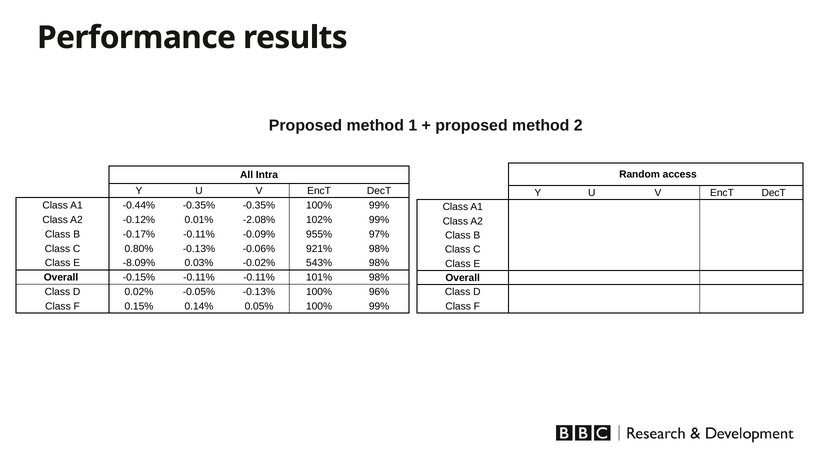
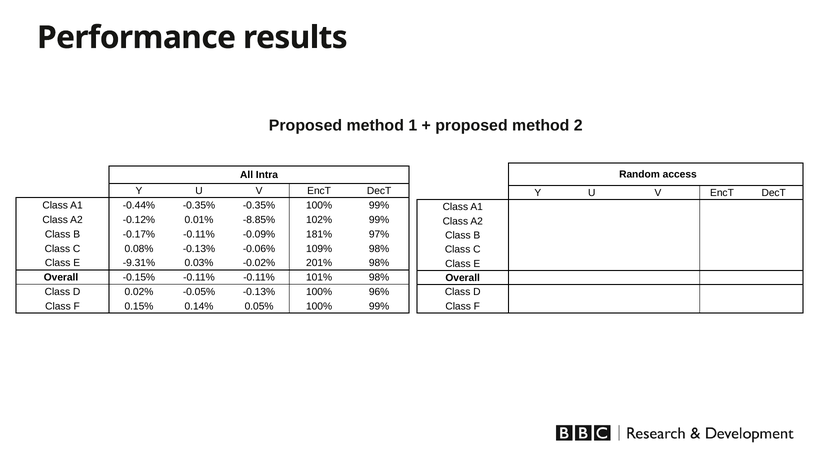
-2.08%: -2.08% -> -8.85% (259, 220)
955%: 955% -> 181% (319, 234)
0.80%: 0.80% -> 0.08% (139, 249)
921%: 921% -> 109% (319, 249)
-8.09%: -8.09% -> -9.31% (139, 263)
543%: 543% -> 201% (319, 263)
